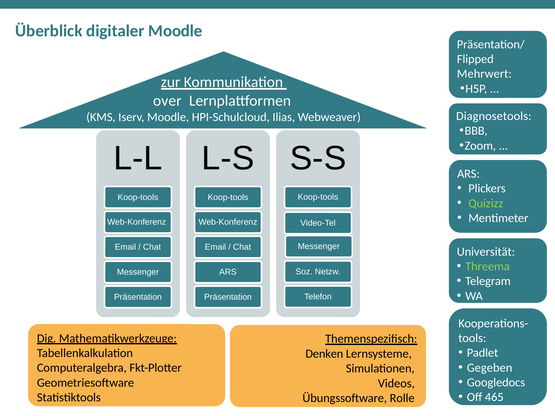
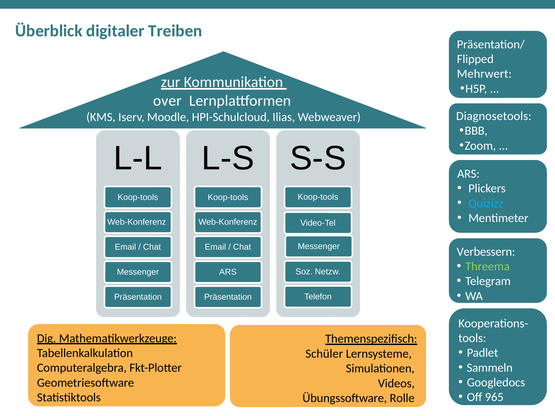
digitaler Moodle: Moodle -> Treiben (175, 31)
Quizizz colour: light green -> light blue (486, 203)
Universität: Universität -> Verbessern (486, 252)
Denken: Denken -> Schüler (324, 354)
Gegeben: Gegeben -> Sammeln (490, 368)
465: 465 -> 965 (494, 397)
